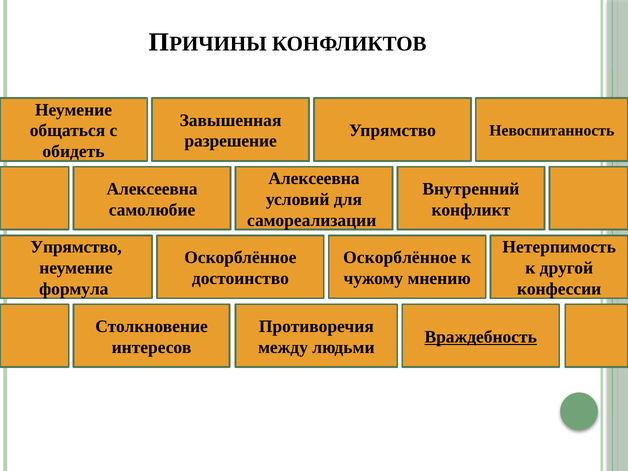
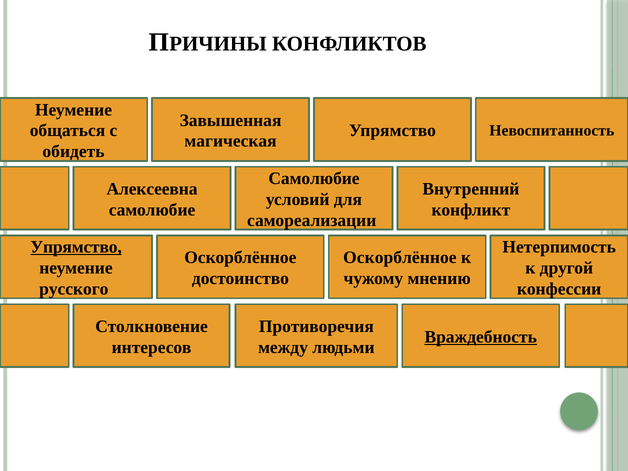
разрешение: разрешение -> магическая (231, 141)
Алексеевна: Алексеевна -> Самолюбие (314, 178)
Упрямство underline: none -> present (76, 247)
формула: формула -> русского (74, 289)
